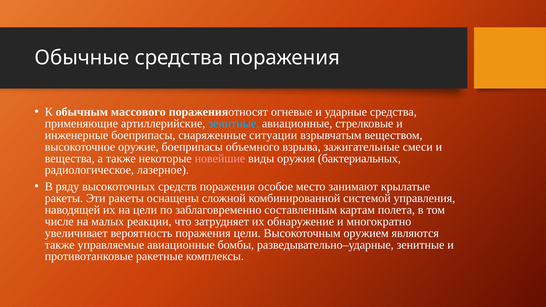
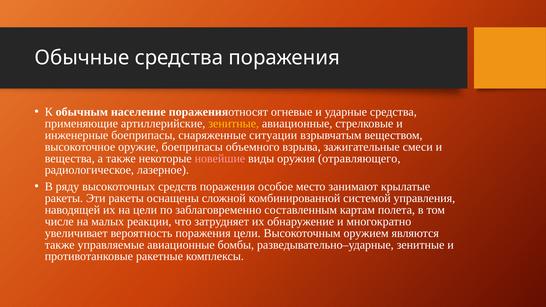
массового: массового -> население (138, 112)
зенитные colour: light blue -> yellow (234, 124)
бактериальных: бактериальных -> отравляющего (359, 158)
